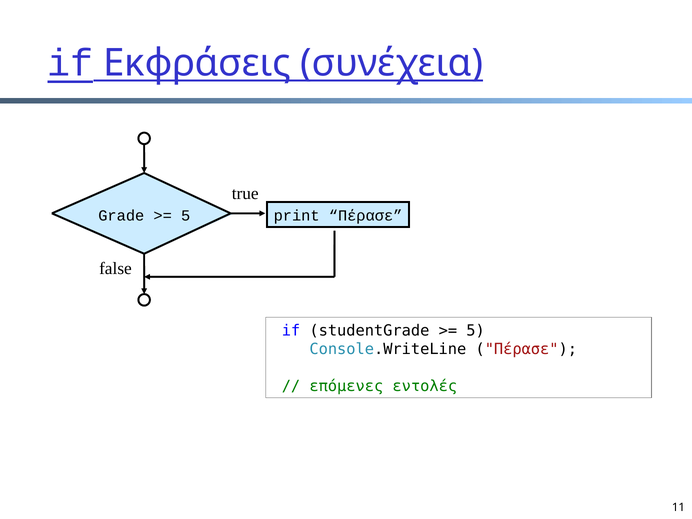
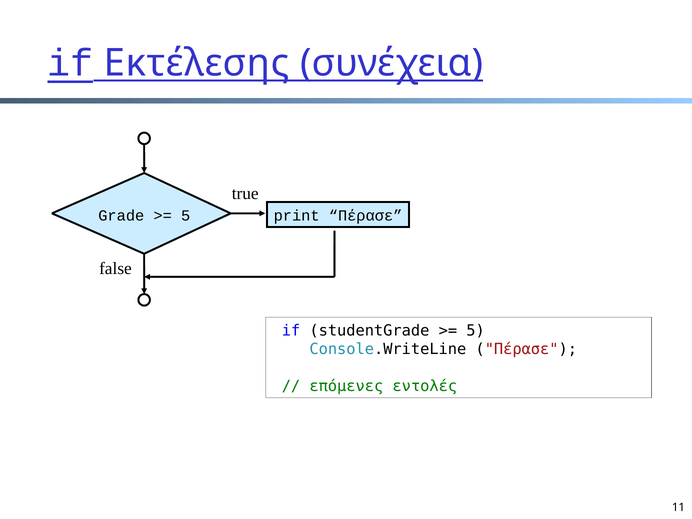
Εκφράσεις: Εκφράσεις -> Εκτέλεσης (197, 63)
